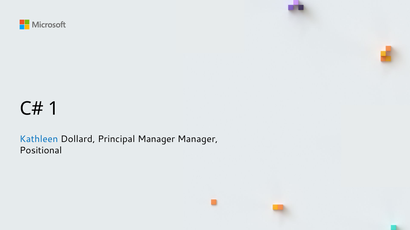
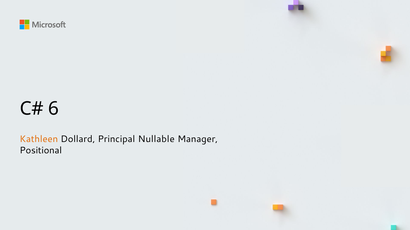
1: 1 -> 6 (53, 109)
Kathleen colour: blue -> orange (39, 140)
Principal Manager: Manager -> Nullable (156, 140)
